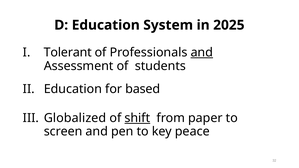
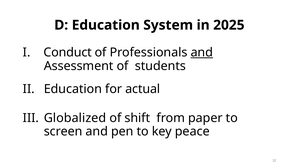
Tolerant: Tolerant -> Conduct (68, 53)
based: based -> actual (143, 89)
shift underline: present -> none (137, 118)
